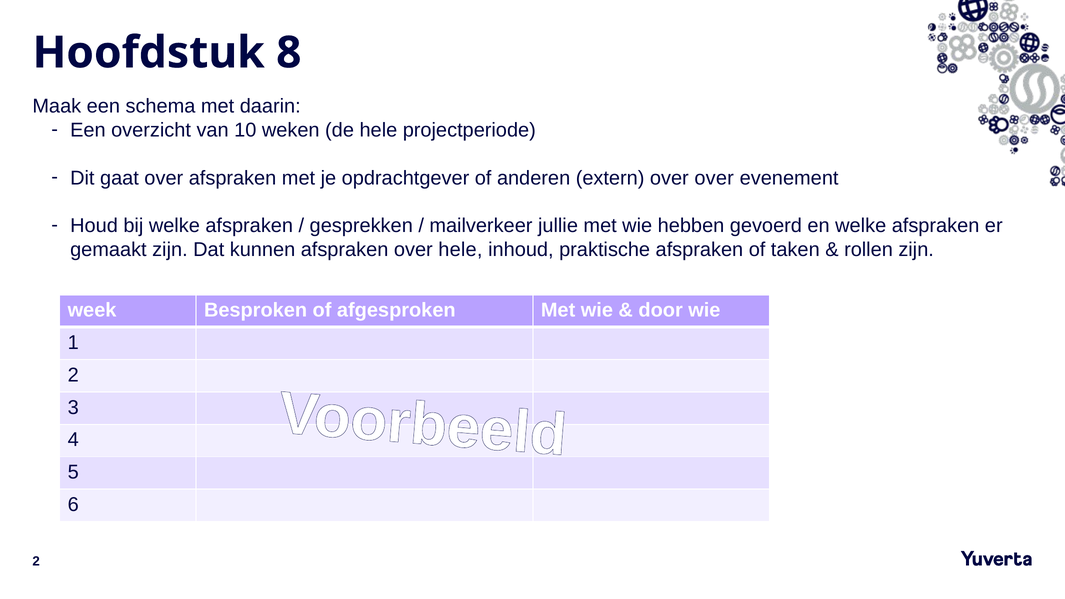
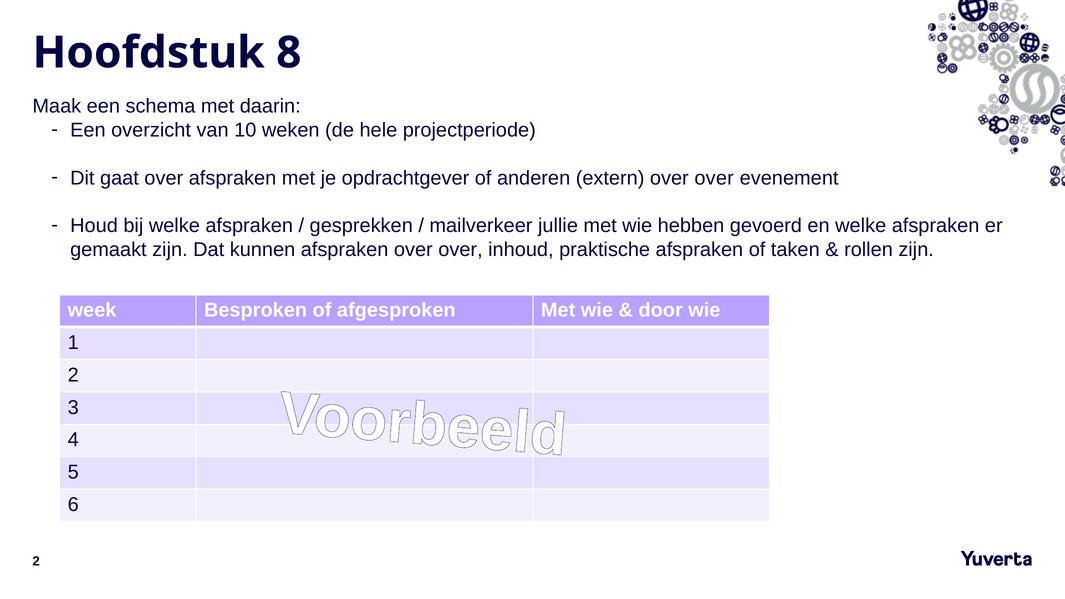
afspraken over hele: hele -> over (460, 250)
